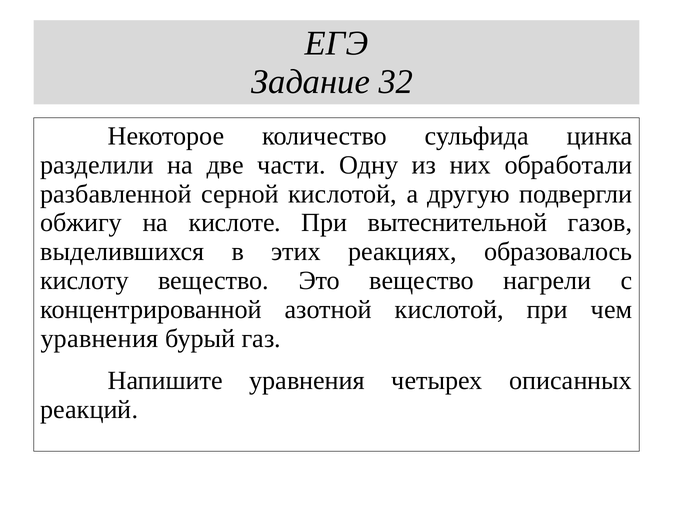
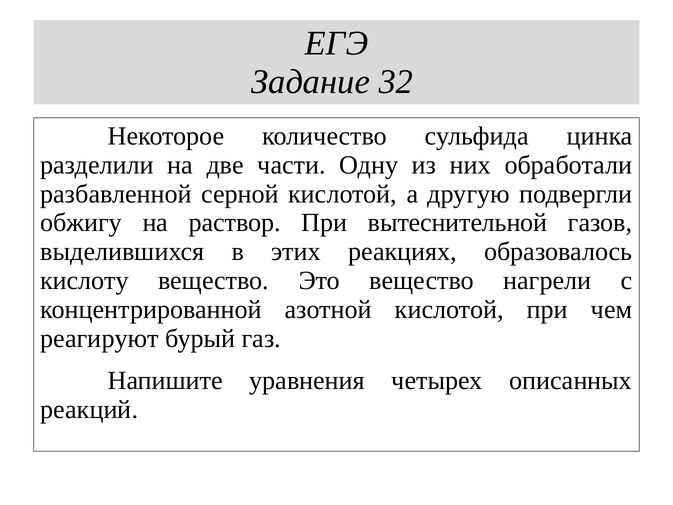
кислоте: кислоте -> раствор (235, 223)
уравнения: уравнения -> реагируют (100, 339)
